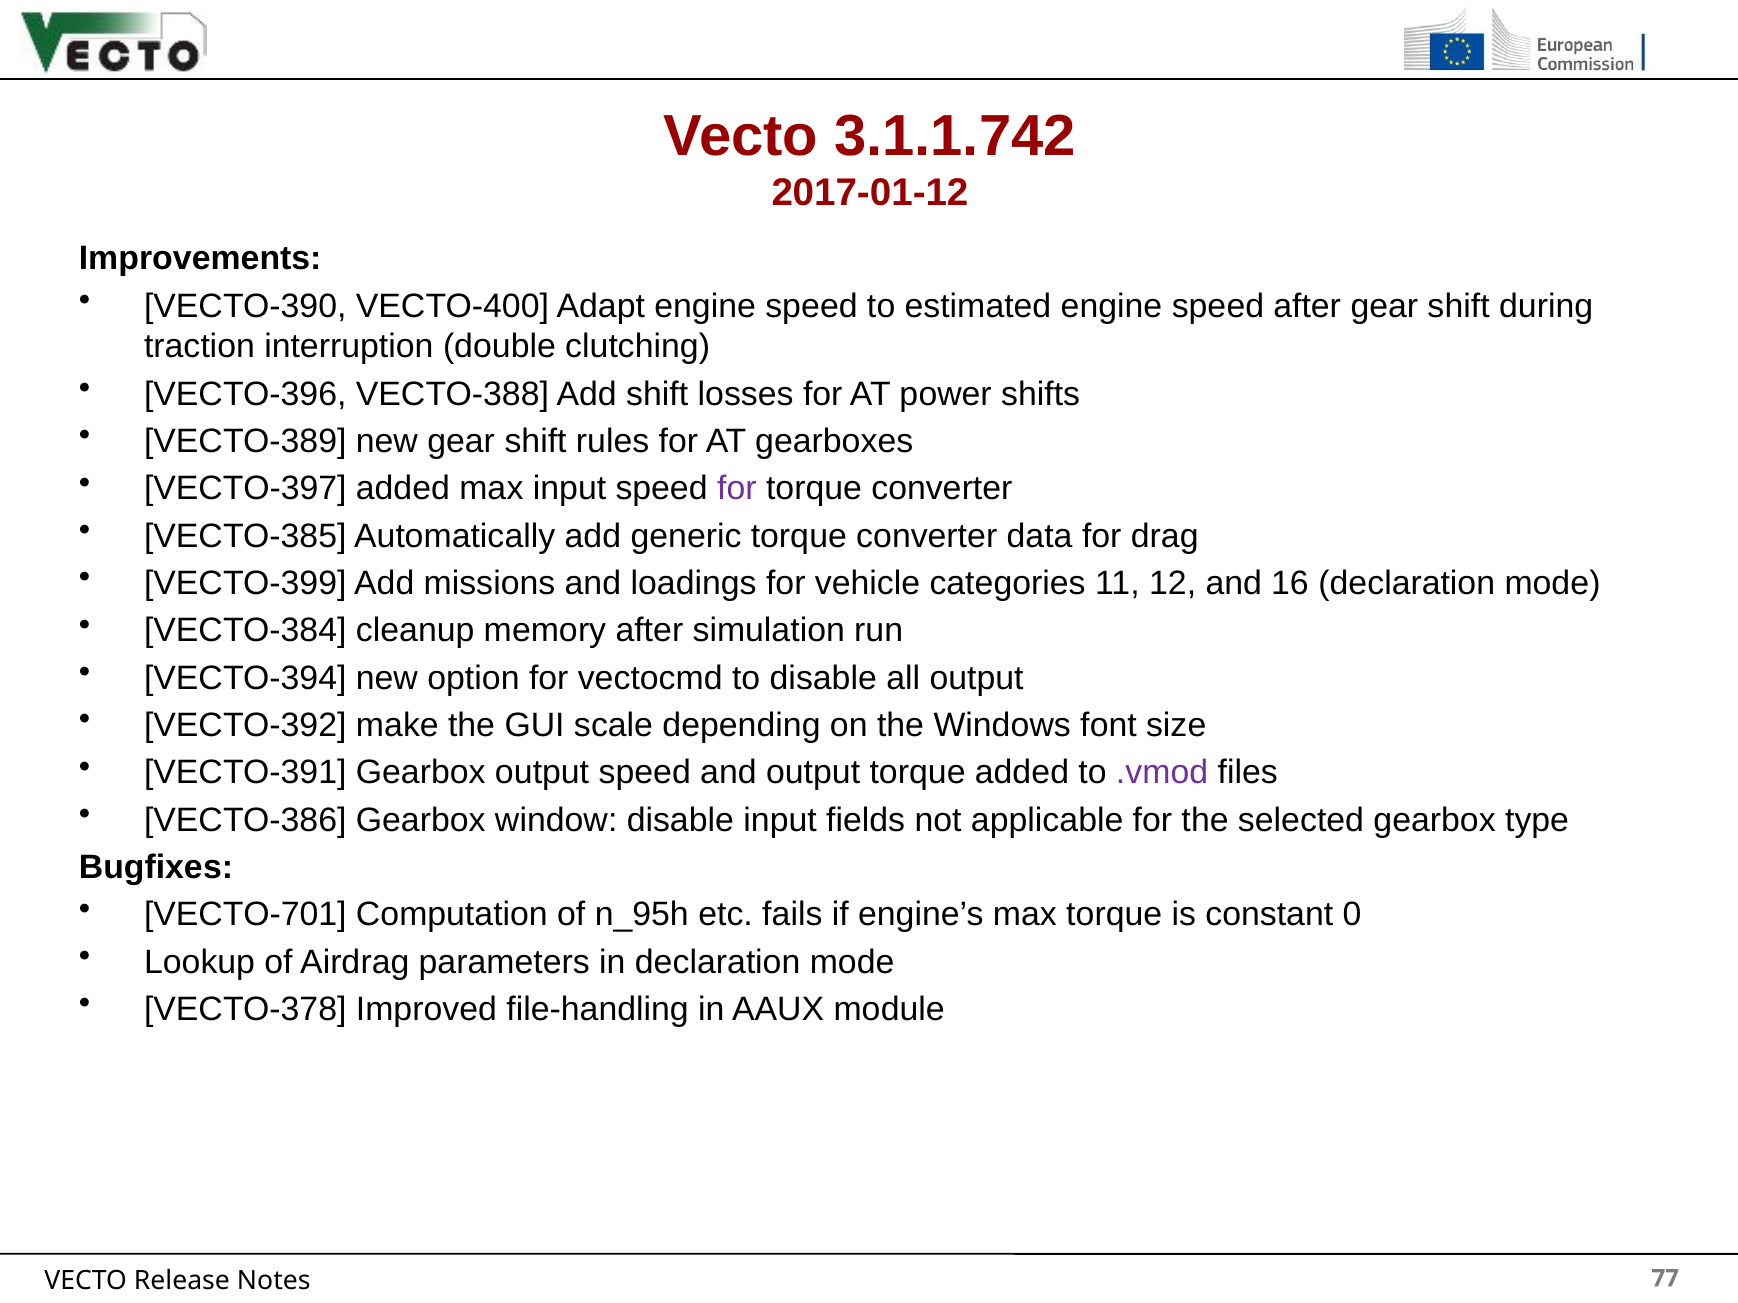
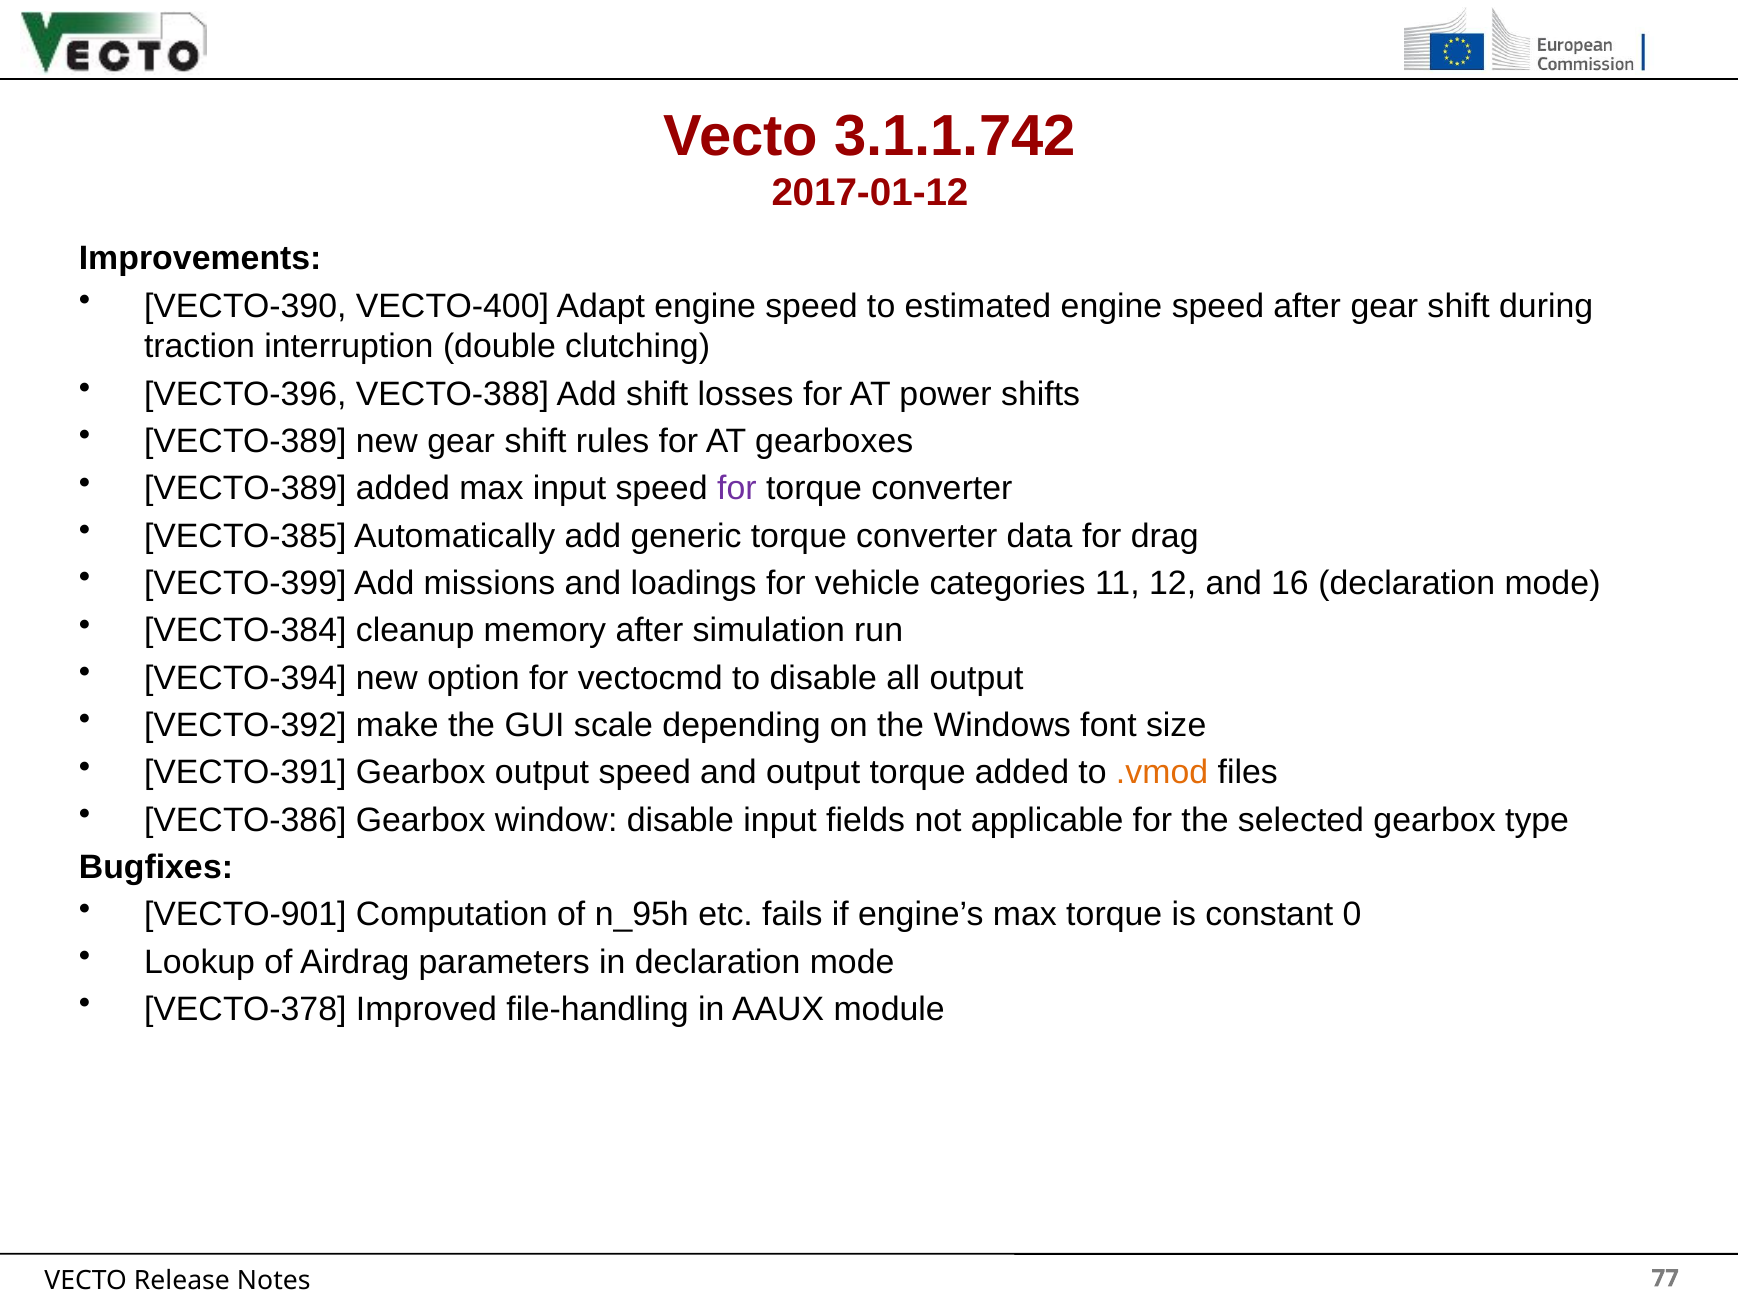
VECTO-397: VECTO-397 -> VECTO-389 (245, 489)
.vmod colour: purple -> orange (1162, 773)
VECTO-701: VECTO-701 -> VECTO-901 (245, 915)
